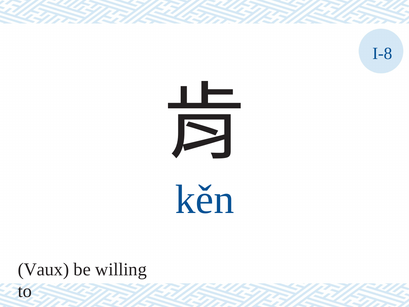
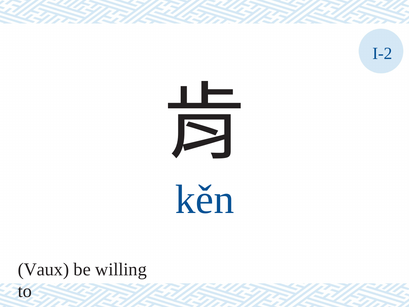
I-8: I-8 -> I-2 (383, 54)
